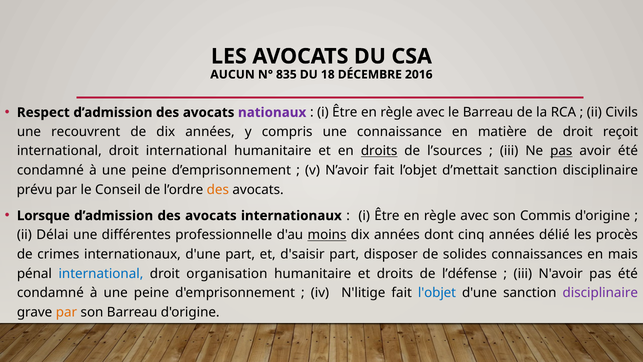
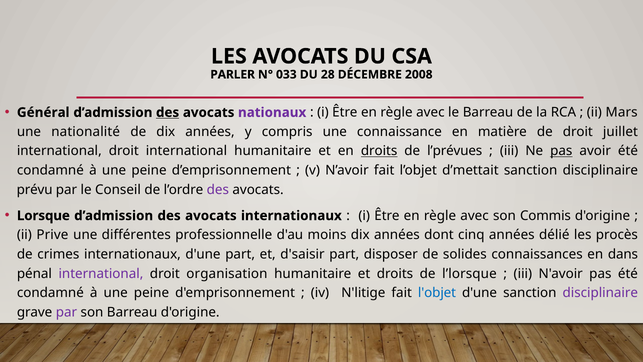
AUCUN: AUCUN -> PARLER (233, 74)
835: 835 -> 033 (286, 74)
18: 18 -> 28 (328, 74)
2016: 2016 -> 2008 (419, 74)
Respect: Respect -> Général (43, 112)
des underline: none -> present (168, 112)
Civils: Civils -> Mars (622, 112)
recouvrent: recouvrent -> nationalité (86, 132)
reçoit: reçoit -> juillet (620, 132)
l’sources: l’sources -> l’prévues (455, 151)
des colour: orange -> purple (218, 190)
Délai: Délai -> Prive (52, 235)
moins underline: present -> none (327, 235)
mais: mais -> dans (623, 254)
international colour: blue -> purple (101, 273)
l’défense: l’défense -> l’lorsque (469, 273)
par colour: orange -> purple (66, 312)
